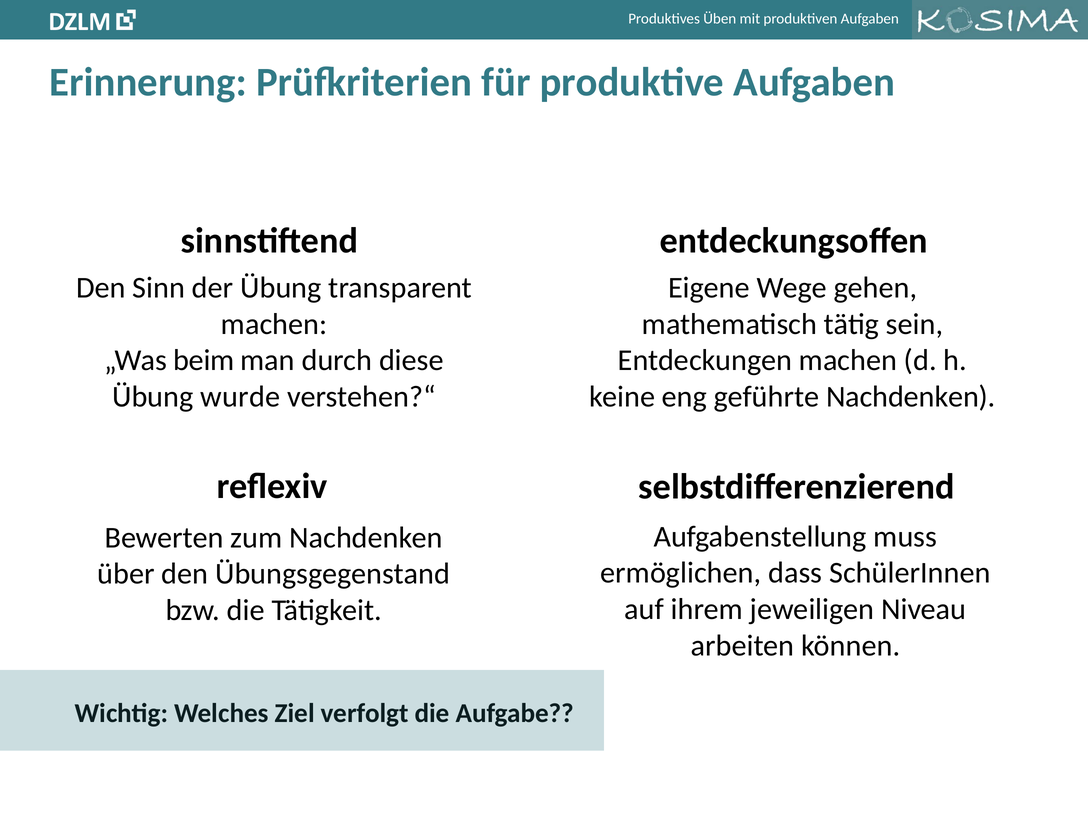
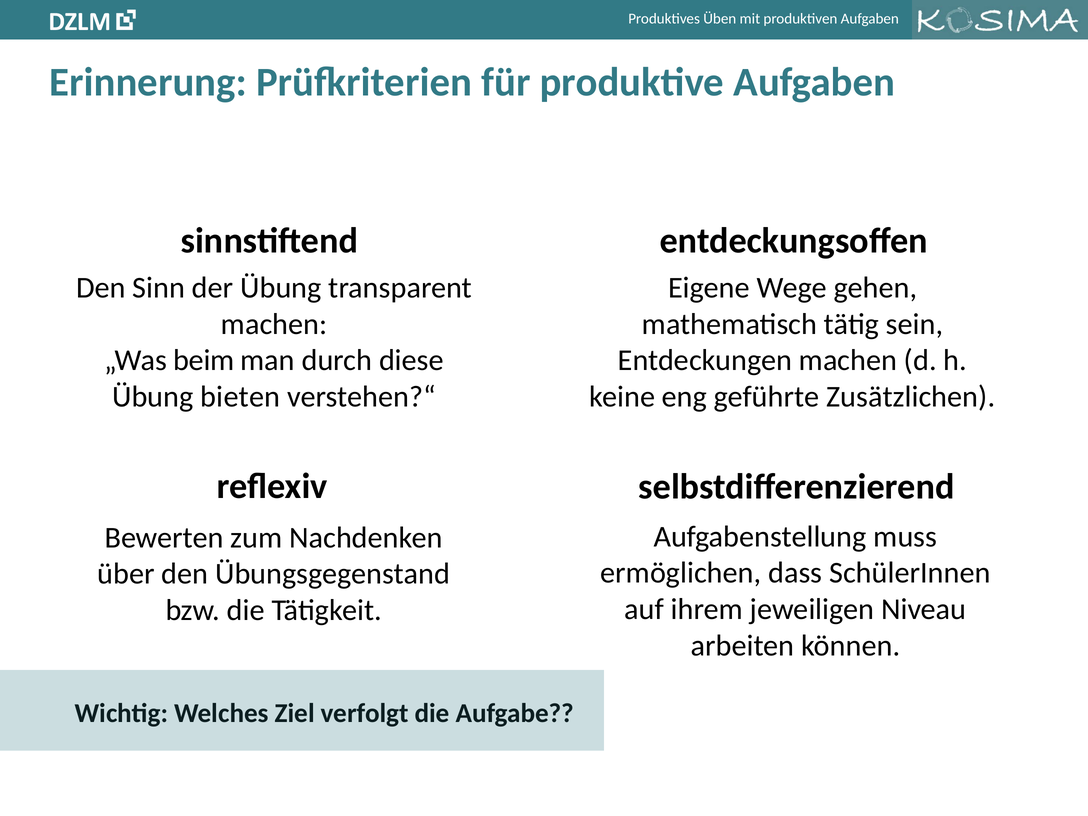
wurde: wurde -> bieten (240, 397)
geführte Nachdenken: Nachdenken -> Zusätzlichen (911, 397)
